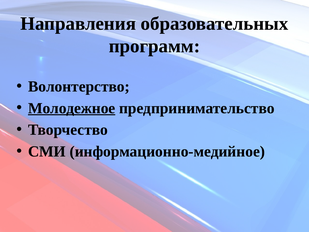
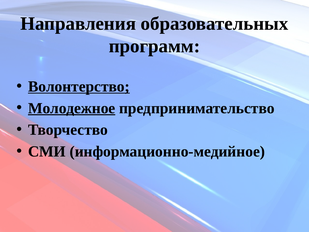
Волонтерство underline: none -> present (79, 86)
